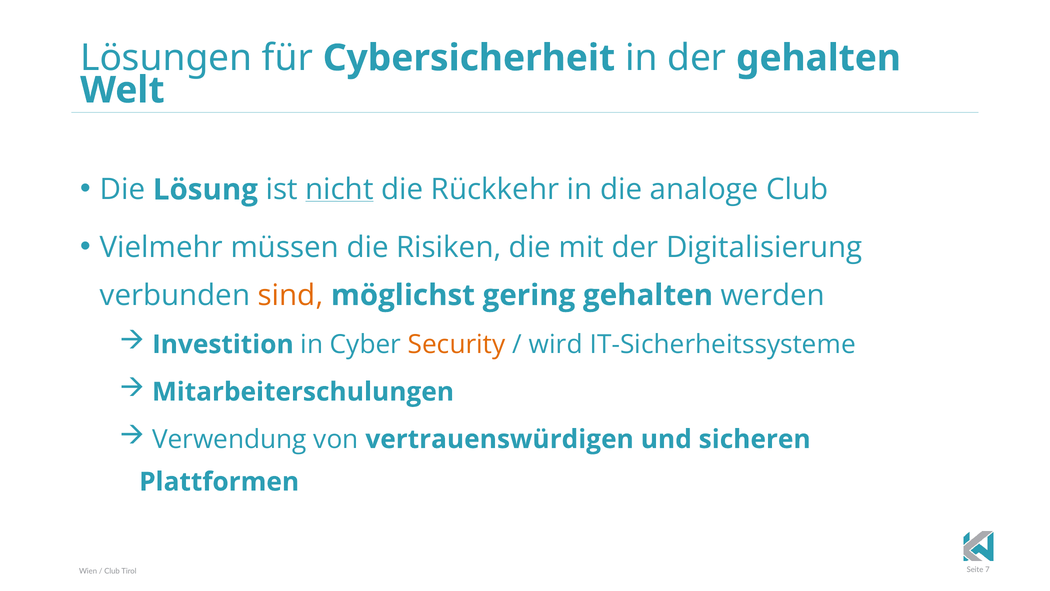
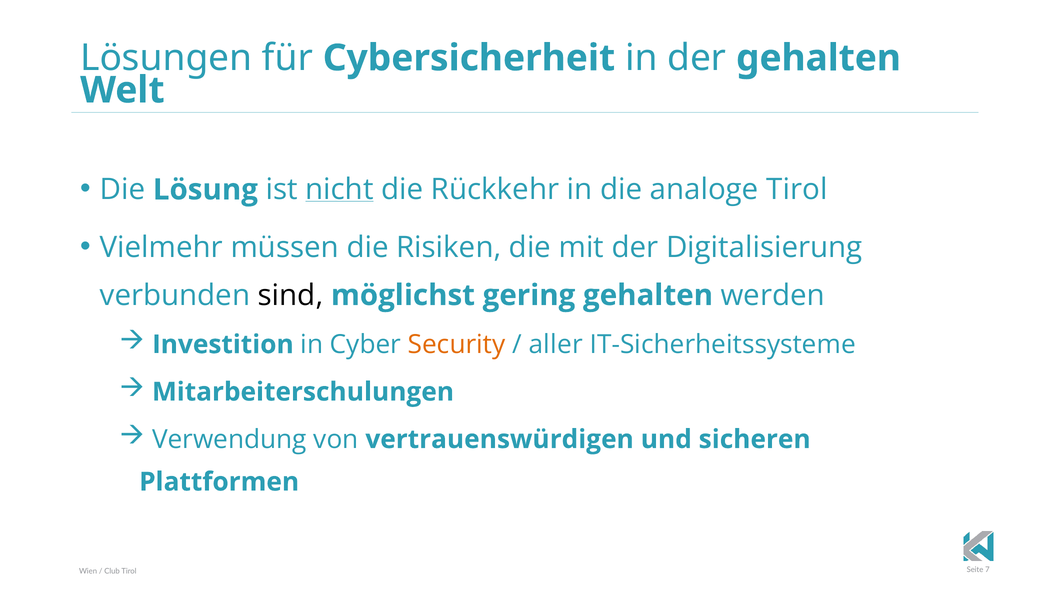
analoge Club: Club -> Tirol (797, 190)
sind colour: orange -> black (290, 295)
wird: wird -> aller (556, 344)
